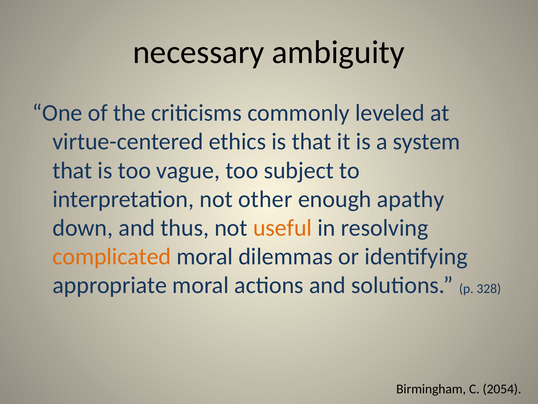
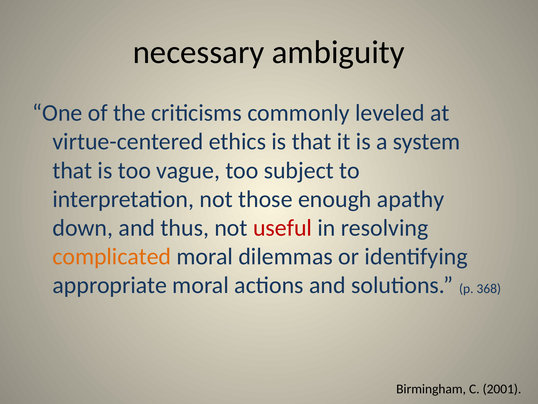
other: other -> those (265, 199)
useful colour: orange -> red (283, 228)
328: 328 -> 368 (489, 289)
2054: 2054 -> 2001 (502, 389)
